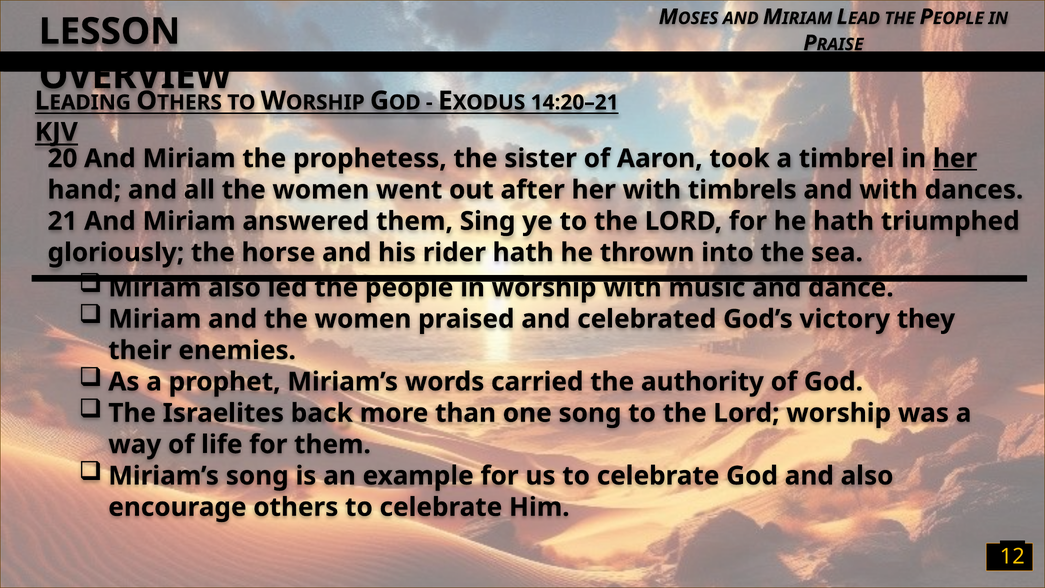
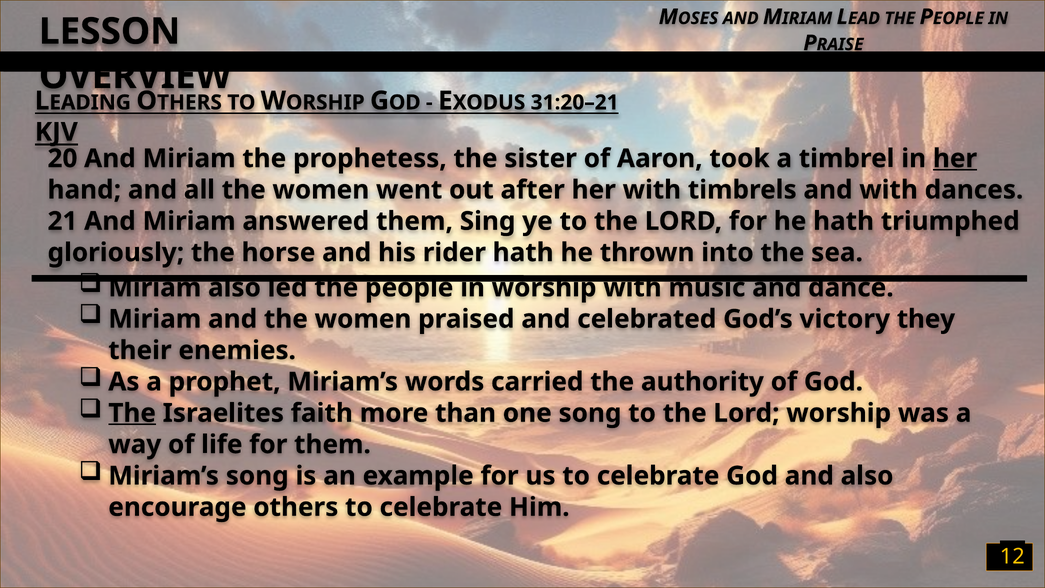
14:20–21: 14:20–21 -> 31:20–21 (575, 102)
The underline: none -> present (132, 413)
back: back -> faith (322, 413)
